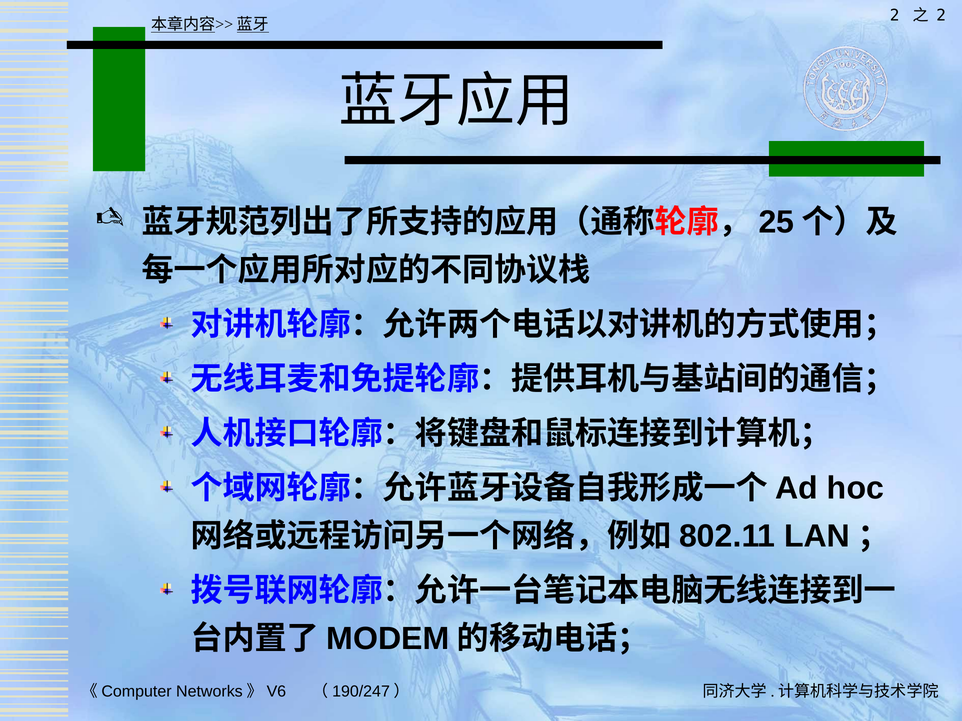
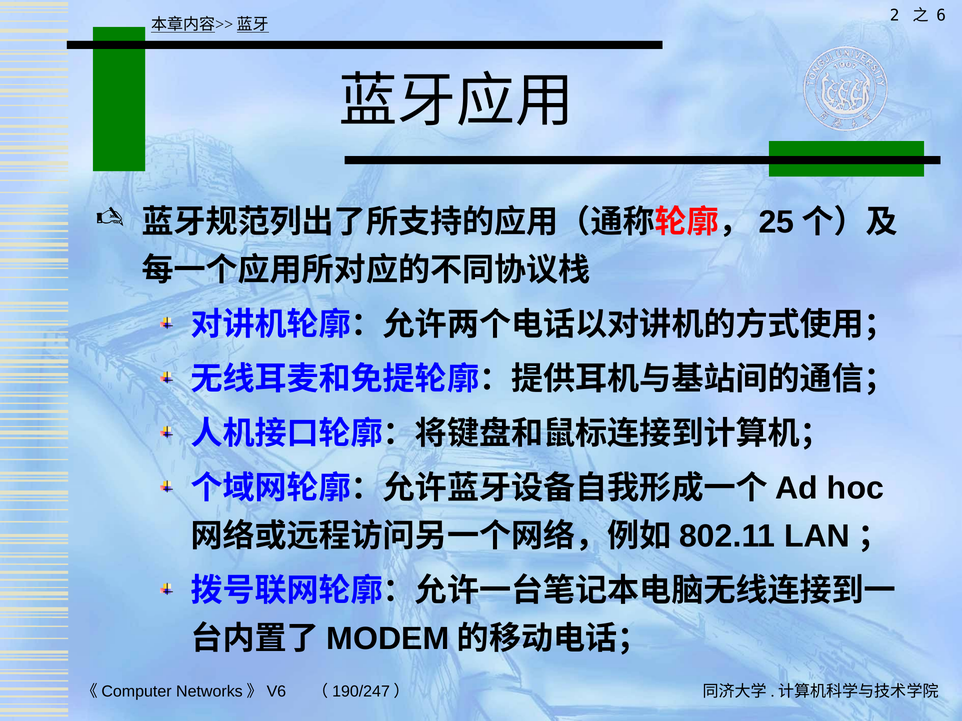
2: 2 -> 6 (941, 16)
